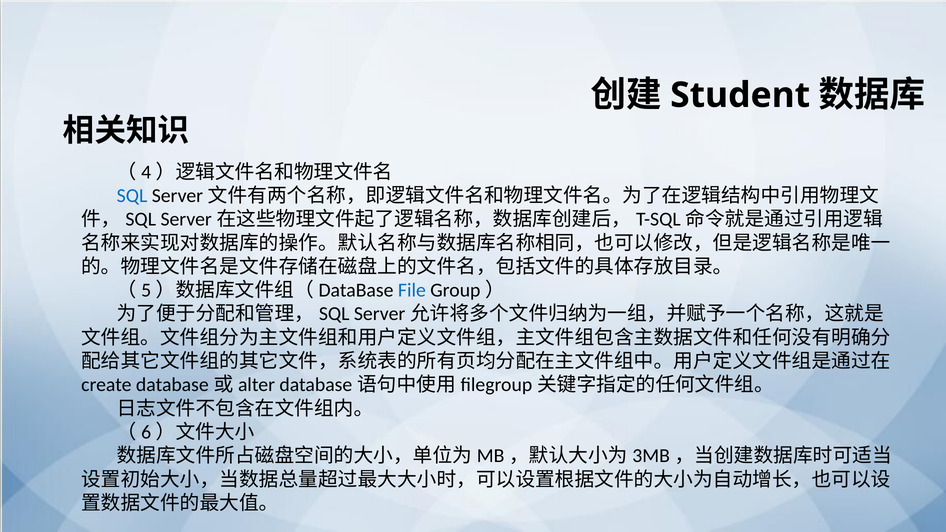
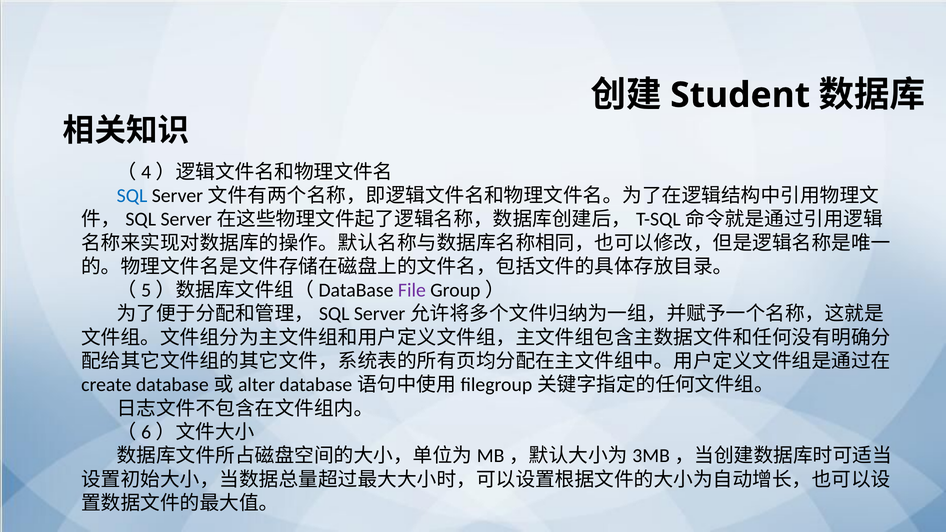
File colour: blue -> purple (412, 290)
